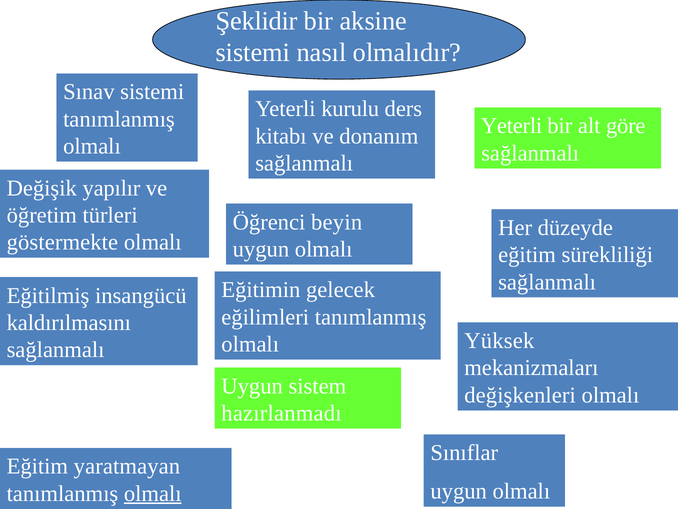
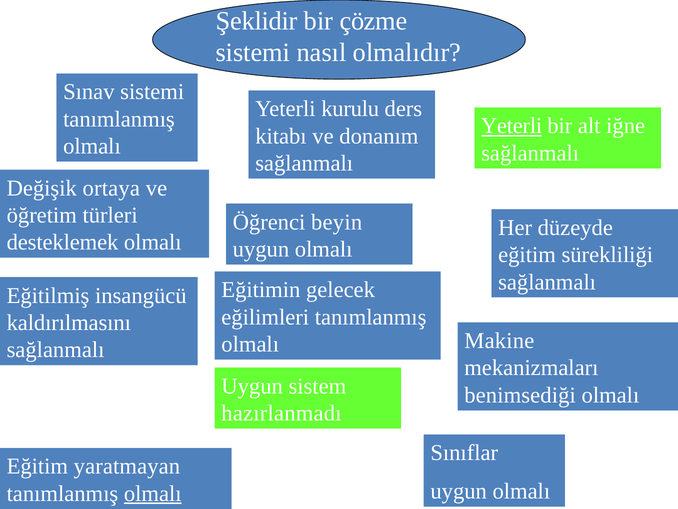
aksine: aksine -> çözme (373, 21)
Yeterli underline: none -> present (512, 126)
göre: göre -> iğne (626, 126)
yapılır: yapılır -> ortaya (111, 188)
göstermekte: göstermekte -> desteklemek (63, 242)
Yüksek: Yüksek -> Makine (499, 341)
değişkenleri: değişkenleri -> benimsediği (520, 395)
